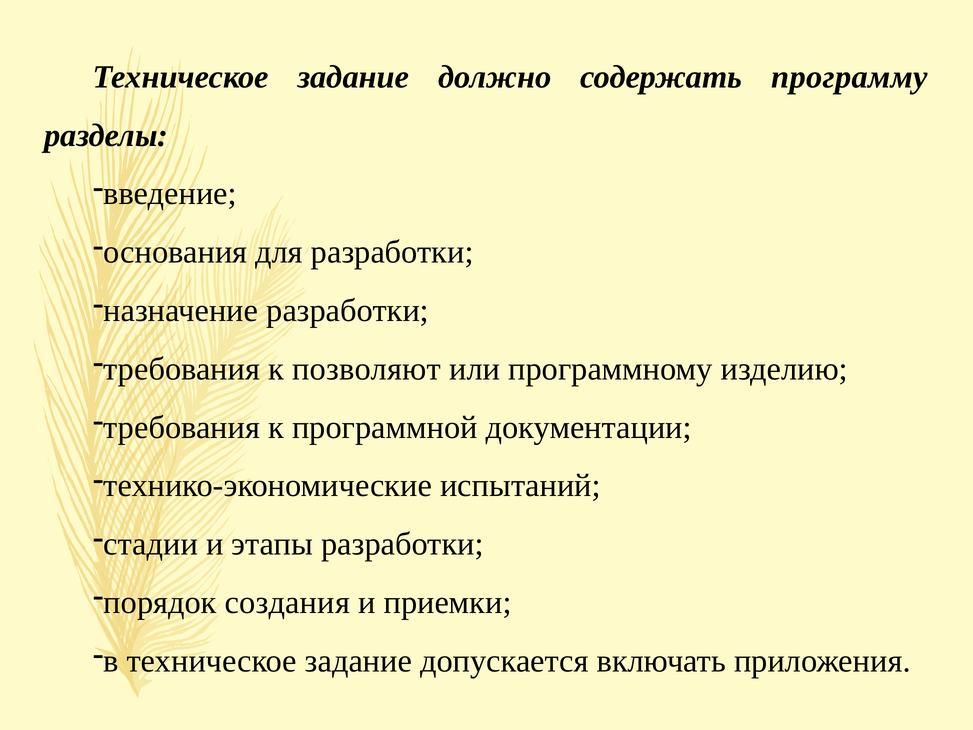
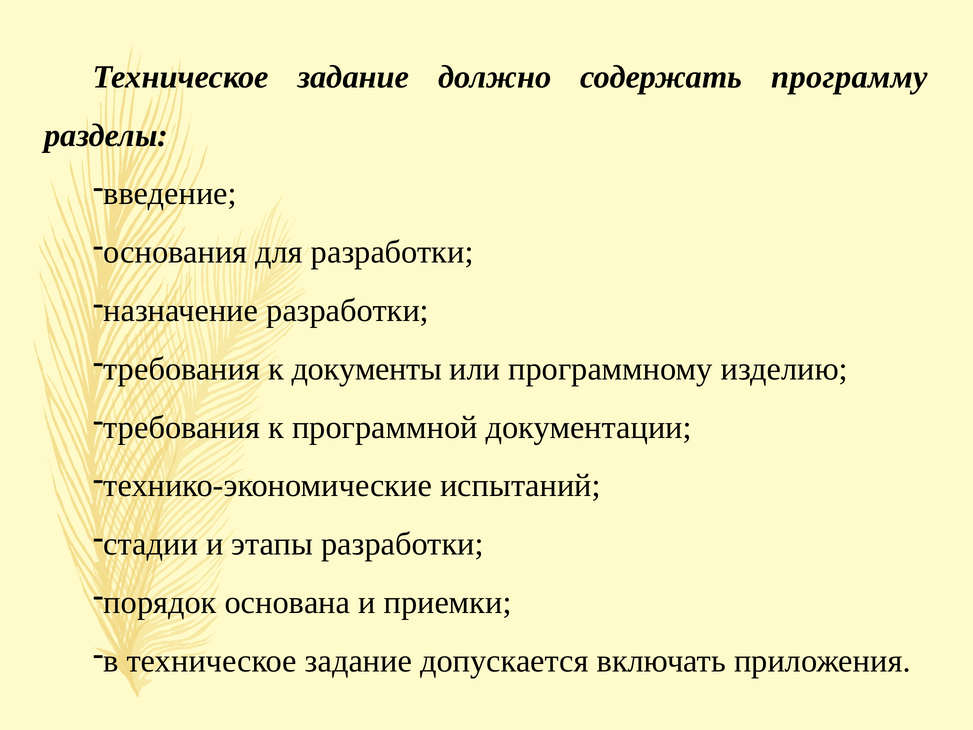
позволяют: позволяют -> документы (367, 369)
создания: создания -> основана (287, 602)
